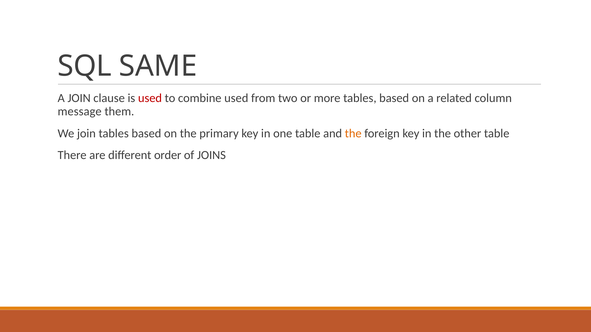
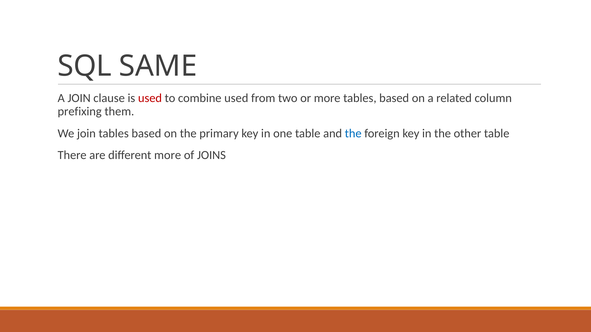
message: message -> prefixing (80, 112)
the colour: orange -> blue (353, 133)
different order: order -> more (168, 155)
